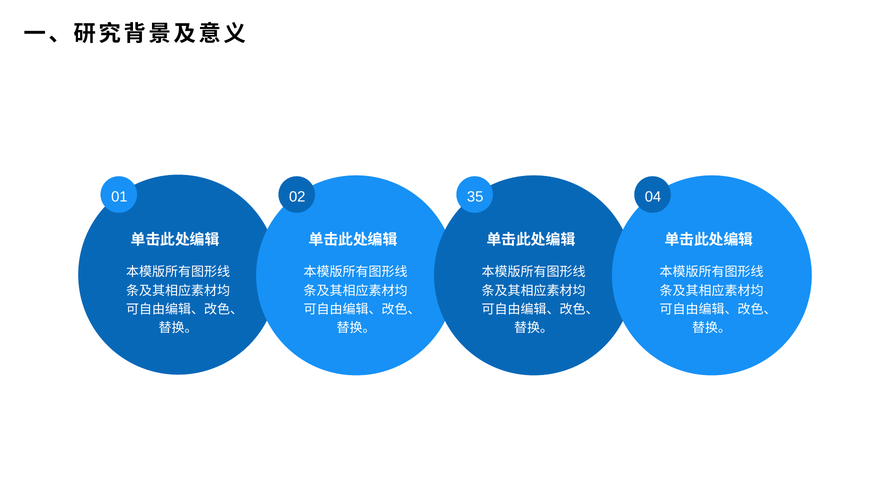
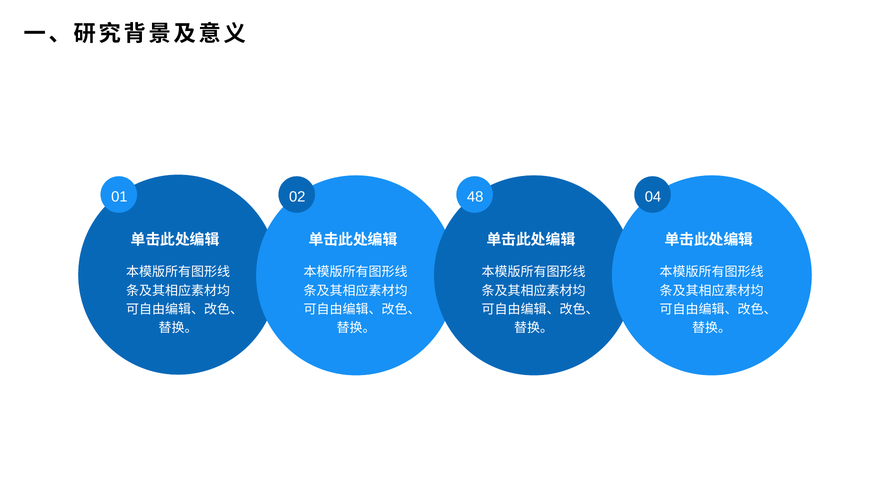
35: 35 -> 48 (475, 197)
